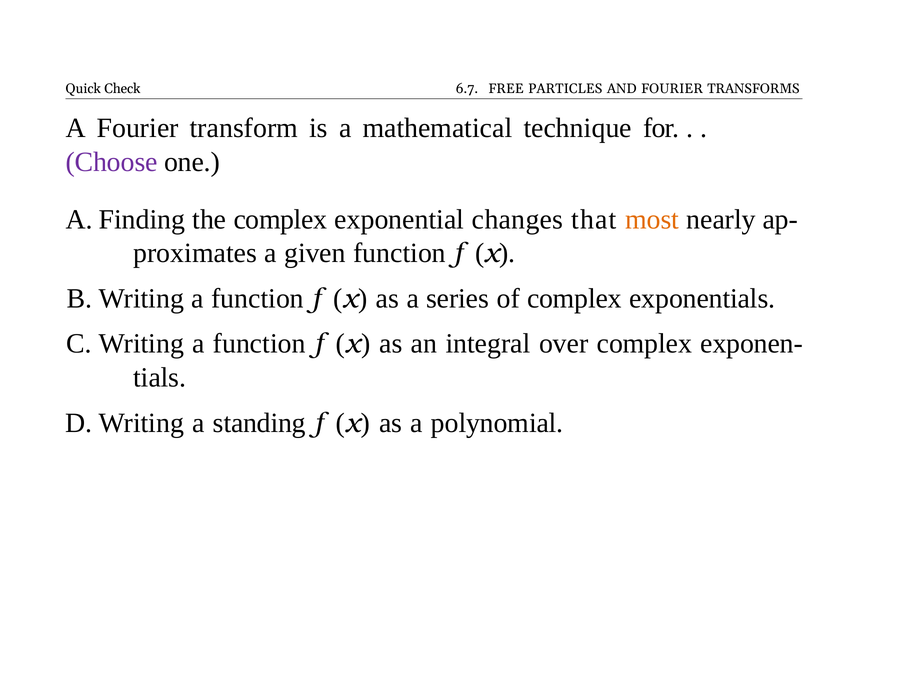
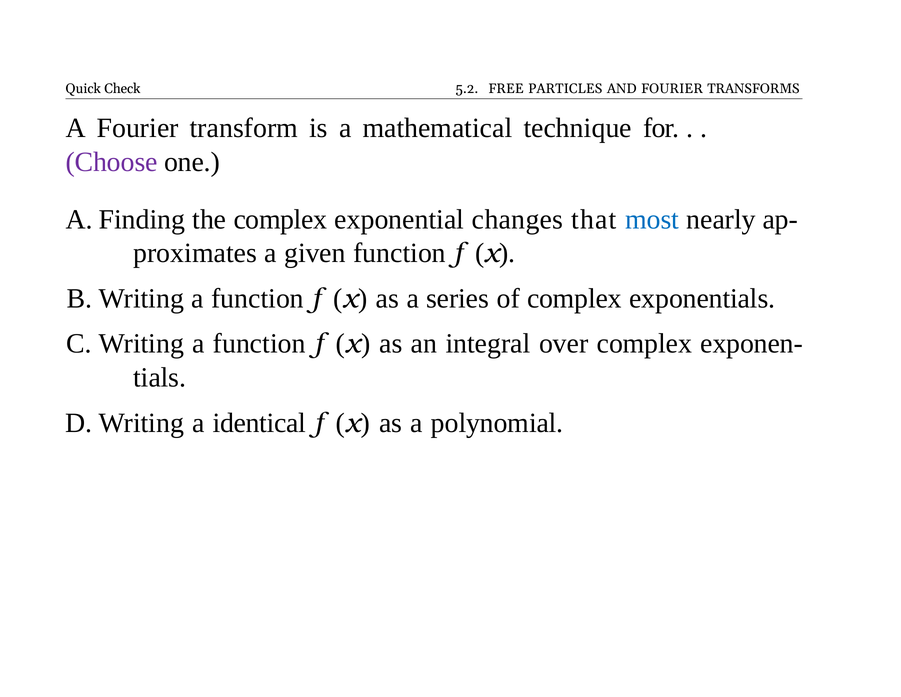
6.7: 6.7 -> 5.2 (467, 89)
most colour: orange -> blue (652, 219)
standing: standing -> identical (259, 422)
